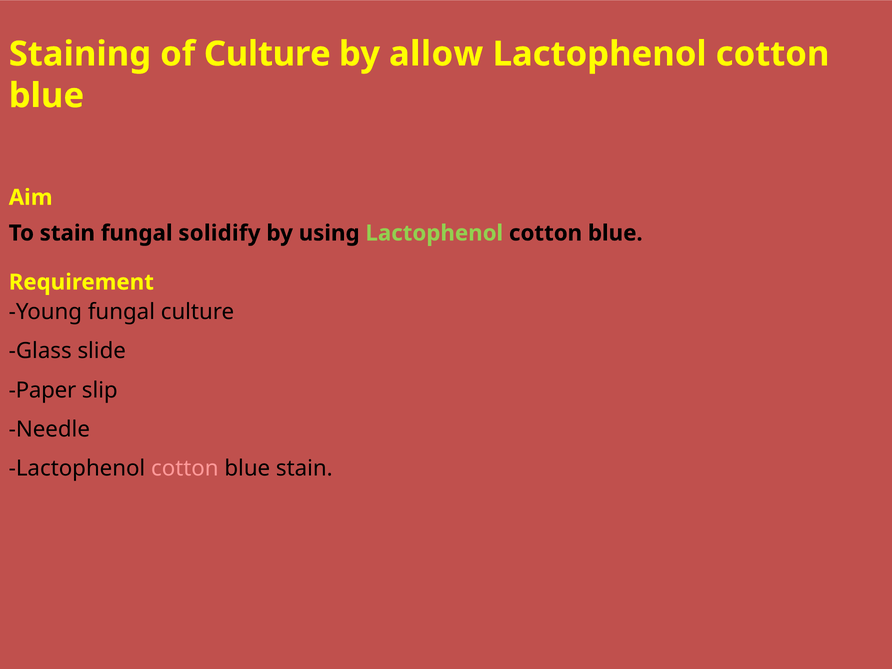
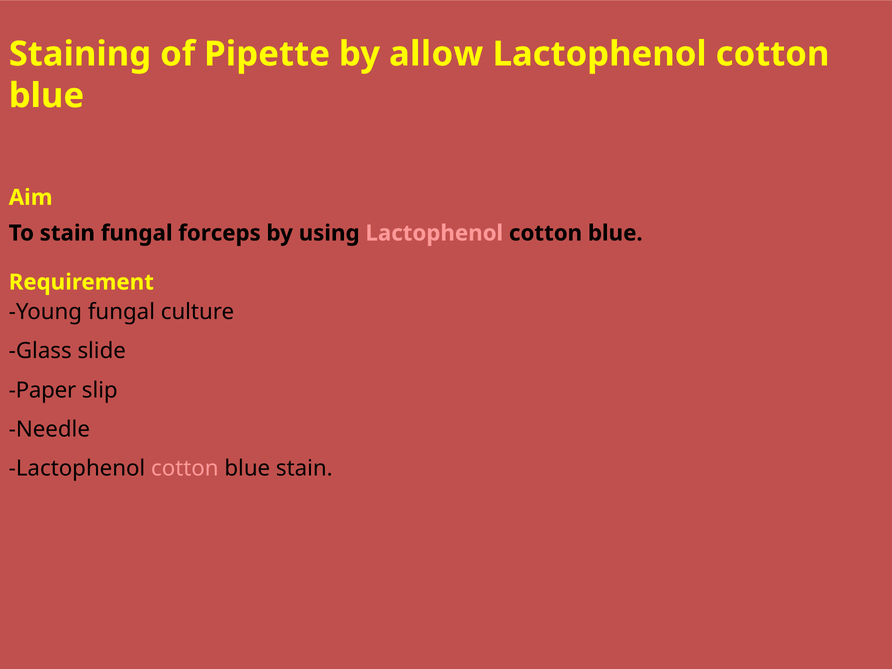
of Culture: Culture -> Pipette (267, 54)
solidify: solidify -> forceps (219, 233)
Lactophenol colour: light green -> pink (434, 233)
